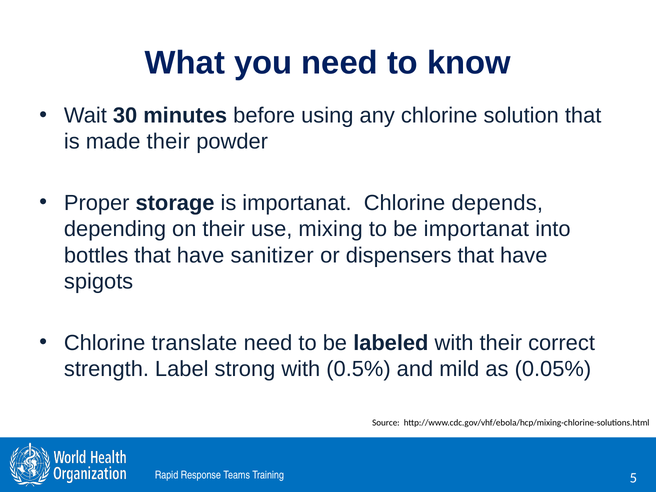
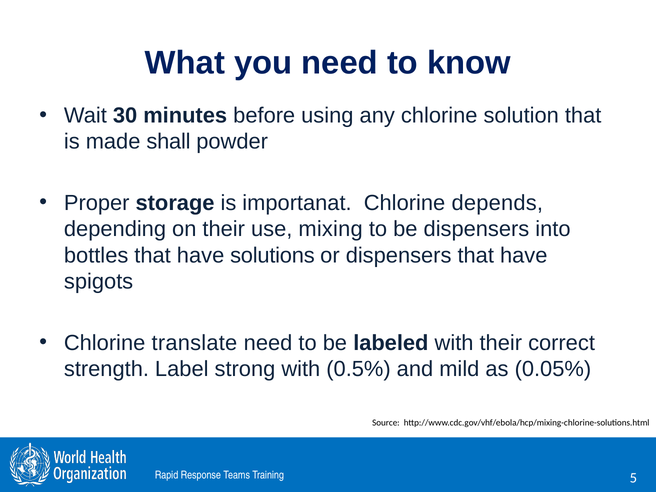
made their: their -> shall (168, 142)
be importanat: importanat -> dispensers (476, 229)
sanitizer: sanitizer -> solutions (272, 255)
